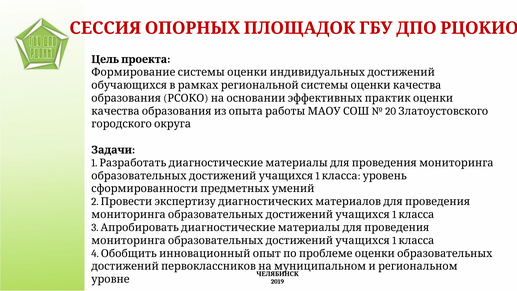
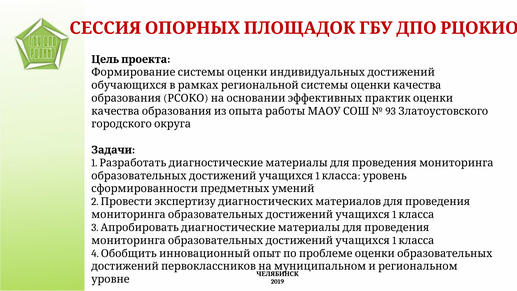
20: 20 -> 93 (391, 111)
